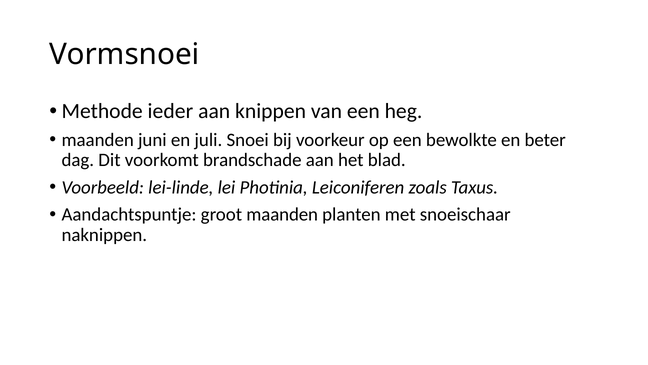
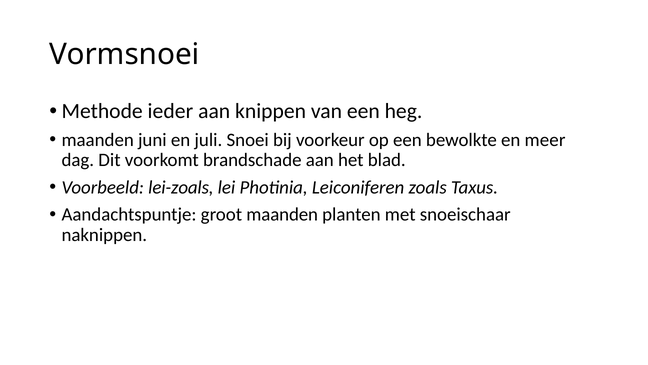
beter: beter -> meer (545, 140)
lei-linde: lei-linde -> lei-zoals (181, 187)
